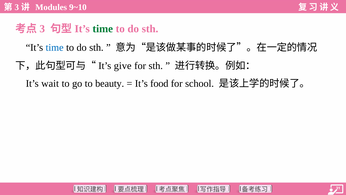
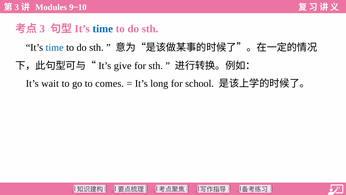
time colour: green -> blue (103, 29)
beauty: beauty -> comes (110, 83)
food: food -> long (159, 83)
